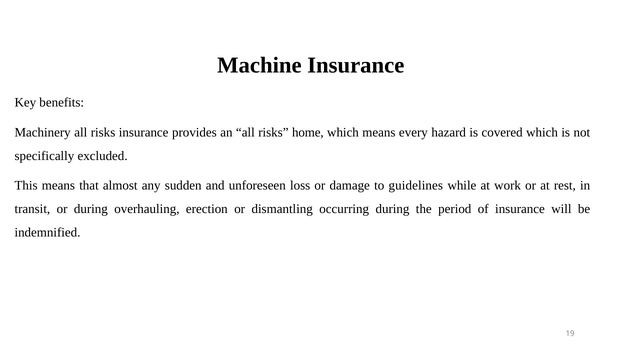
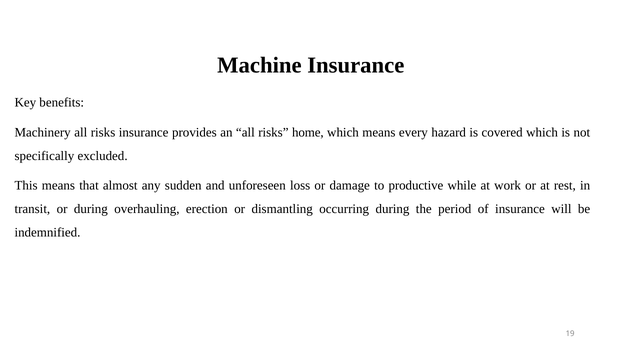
guidelines: guidelines -> productive (416, 186)
